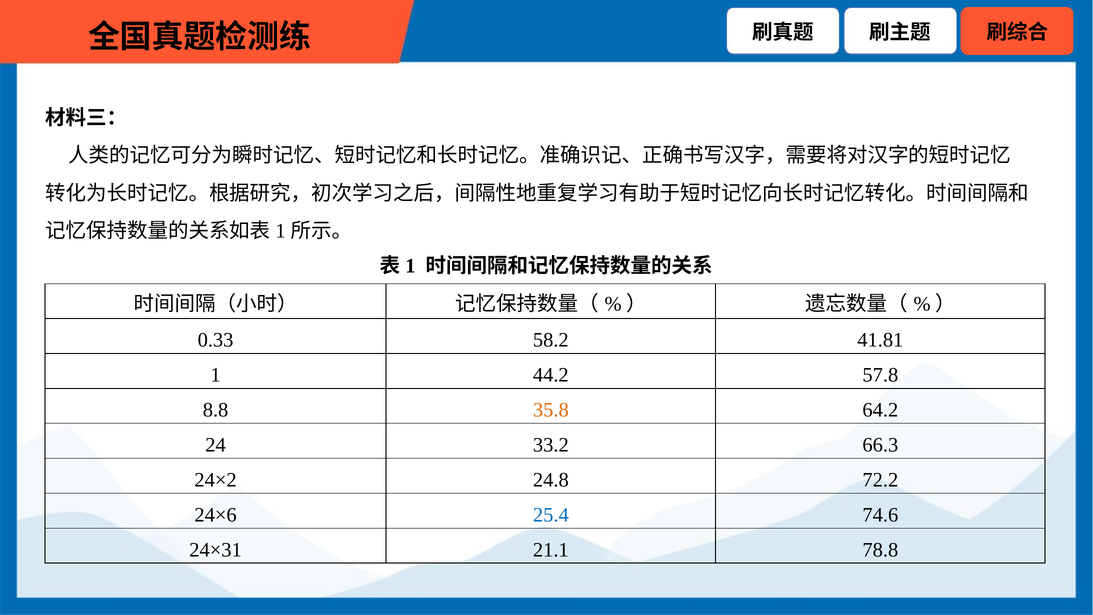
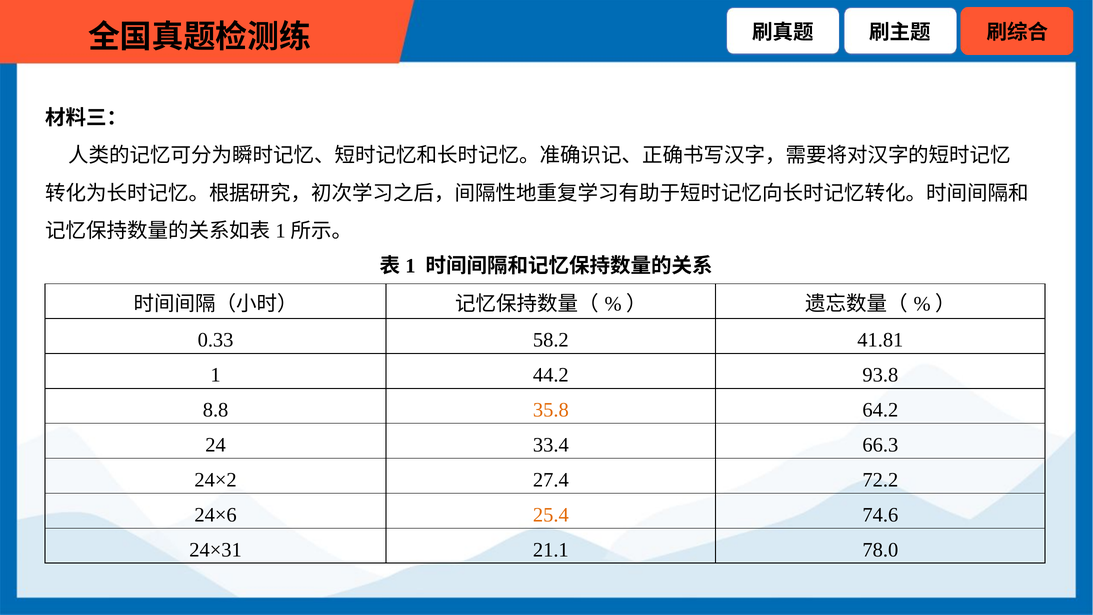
57.8: 57.8 -> 93.8 (880, 375)
33.2: 33.2 -> 33.4 (551, 445)
24.8: 24.8 -> 27.4 (551, 480)
25.4 colour: blue -> orange (551, 515)
78.8: 78.8 -> 78.0 (880, 550)
